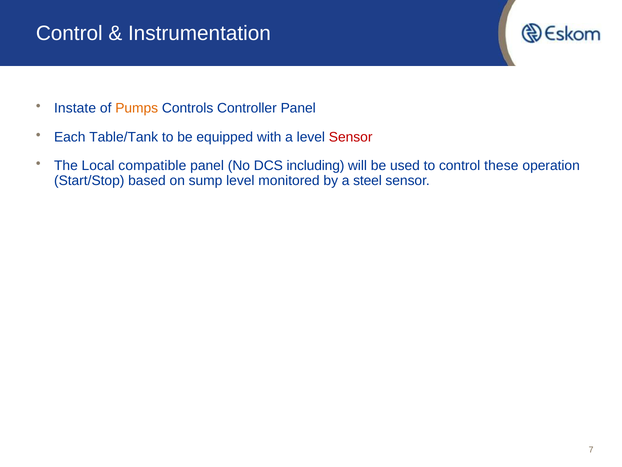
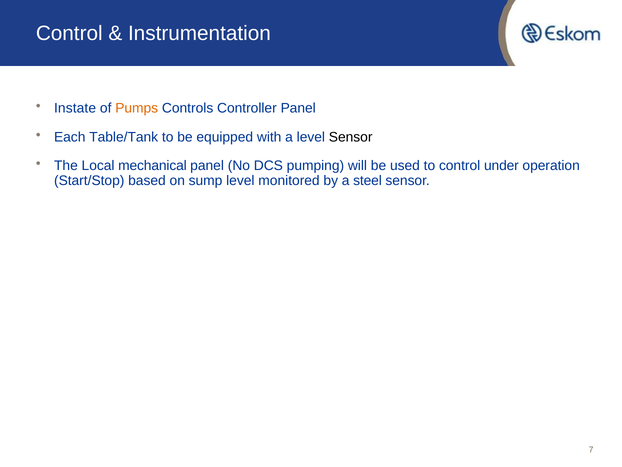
Sensor colour: red -> black (351, 137)
compatible: compatible -> mechanical (152, 166)
including: including -> pumping (315, 166)
these: these -> under (501, 166)
